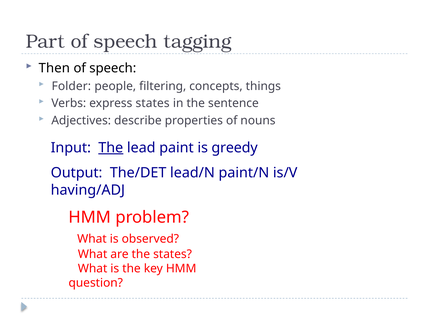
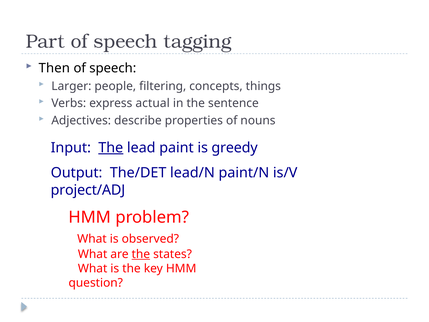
Folder: Folder -> Larger (71, 86)
express states: states -> actual (153, 103)
having/ADJ: having/ADJ -> project/ADJ (88, 190)
the underline: none -> present (141, 254)
